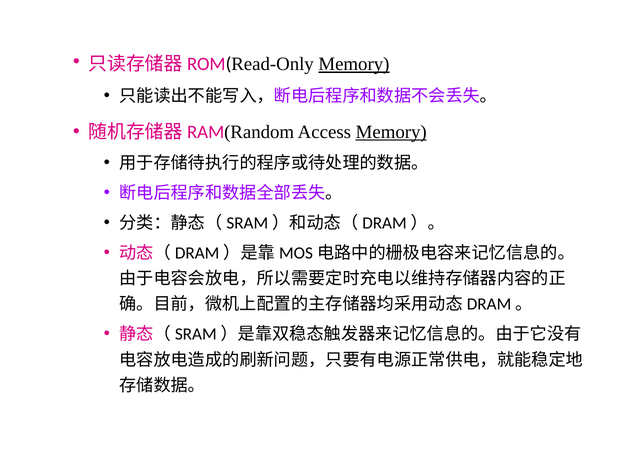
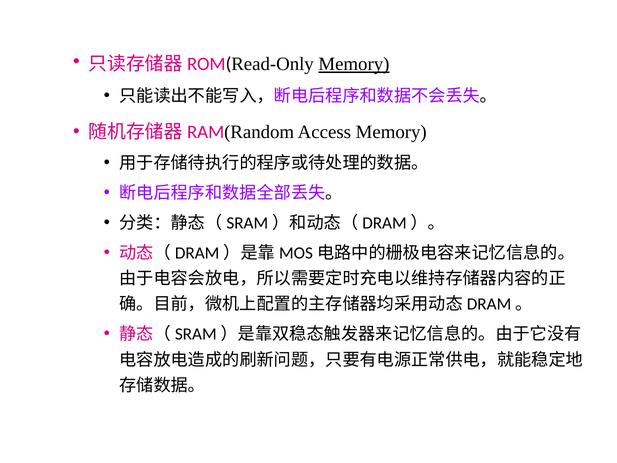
Memory underline: present -> none (391, 132)
